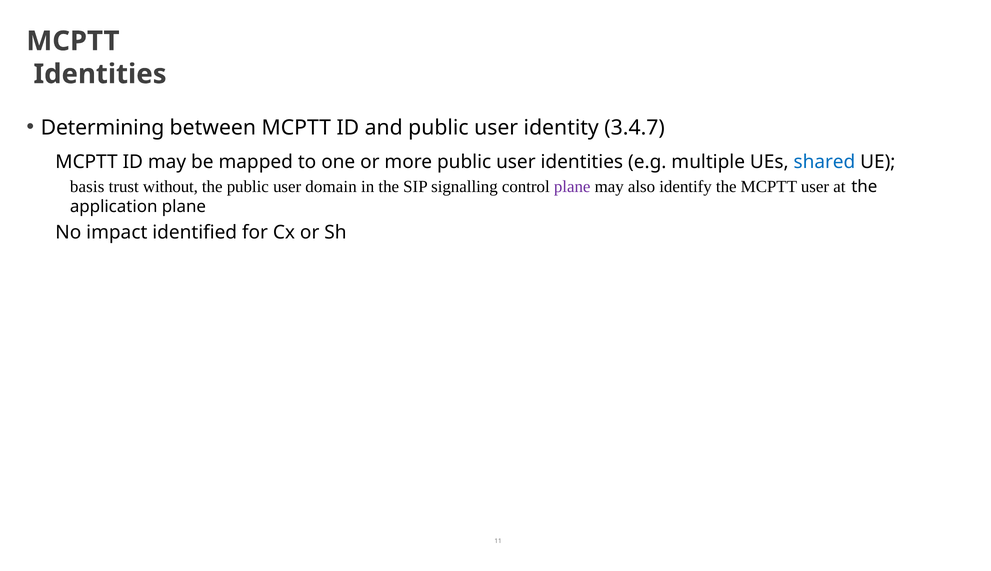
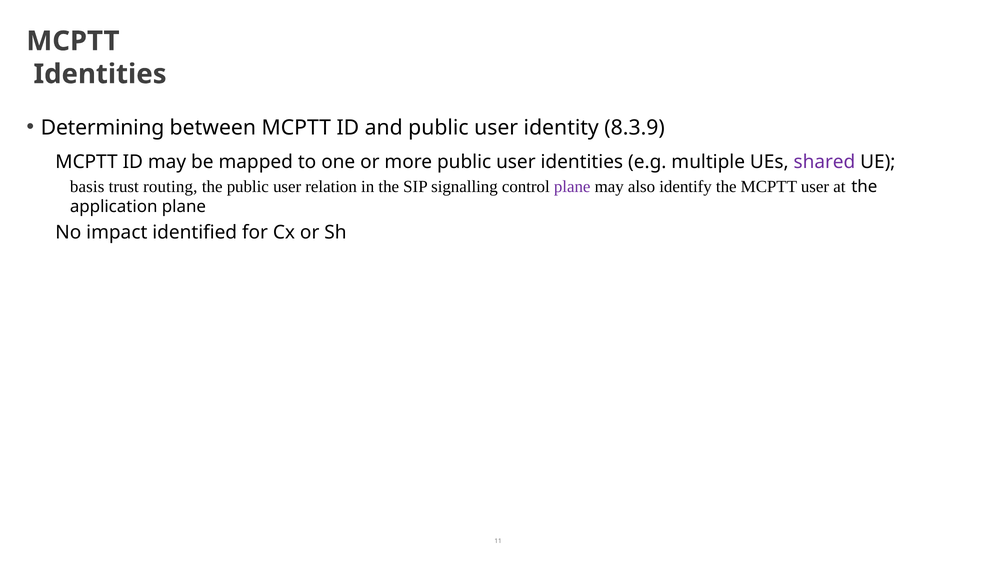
3.4.7: 3.4.7 -> 8.3.9 (635, 128)
shared colour: blue -> purple (824, 162)
without: without -> routing (170, 187)
domain: domain -> relation (331, 187)
